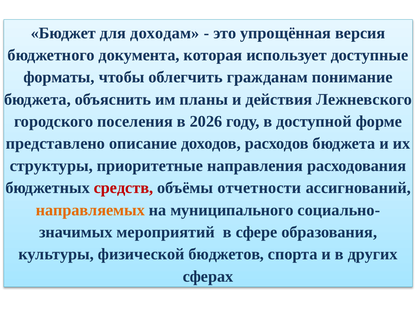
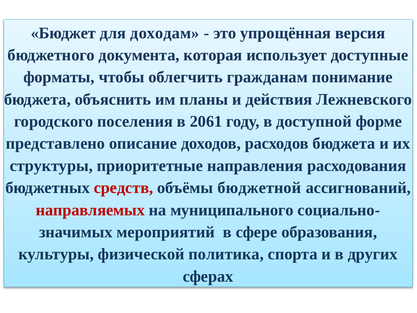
2026: 2026 -> 2061 (206, 121)
отчетности: отчетности -> бюджетной (259, 188)
направляемых colour: orange -> red (90, 210)
бюджетов: бюджетов -> политика (226, 254)
